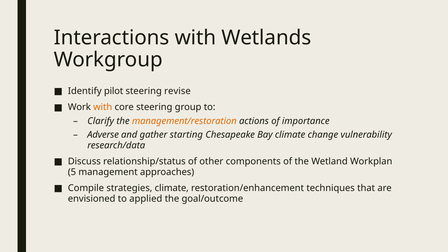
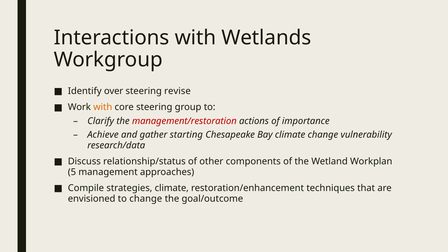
pilot: pilot -> over (114, 91)
management/restoration colour: orange -> red (184, 121)
Adverse: Adverse -> Achieve (103, 135)
to applied: applied -> change (146, 199)
